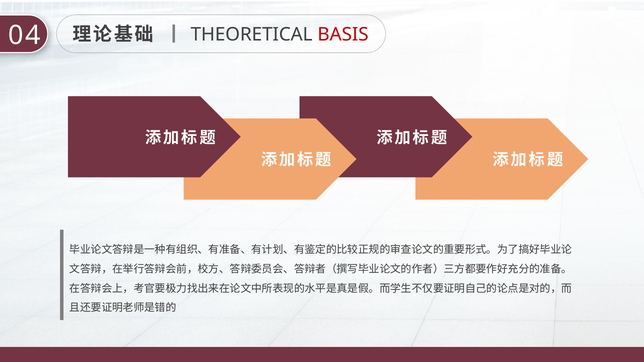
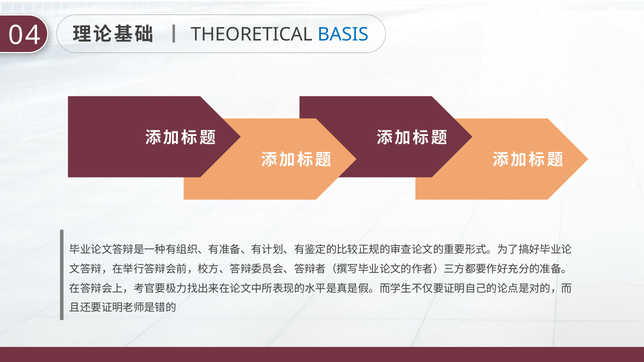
BASIS colour: red -> blue (343, 35)
